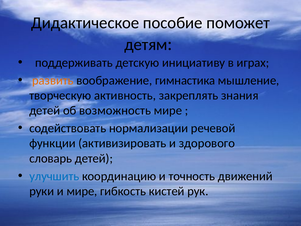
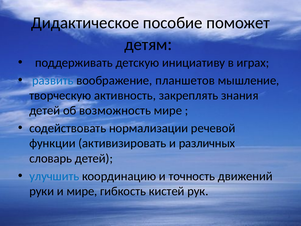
развить colour: orange -> blue (53, 80)
гимнастика: гимнастика -> планшетов (185, 80)
здорового: здорового -> различных (207, 143)
